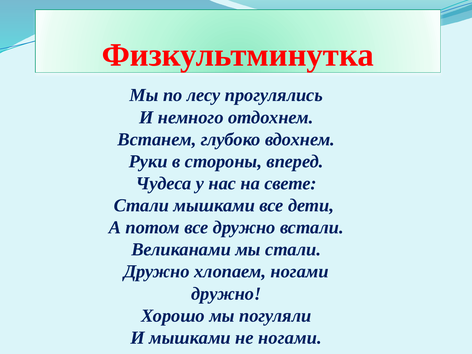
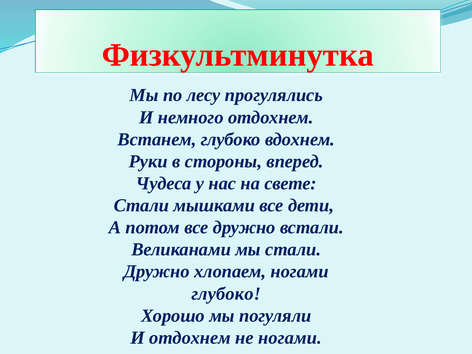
дружно: дружно -> глубоко (226, 294)
И мышками: мышками -> отдохнем (190, 338)
